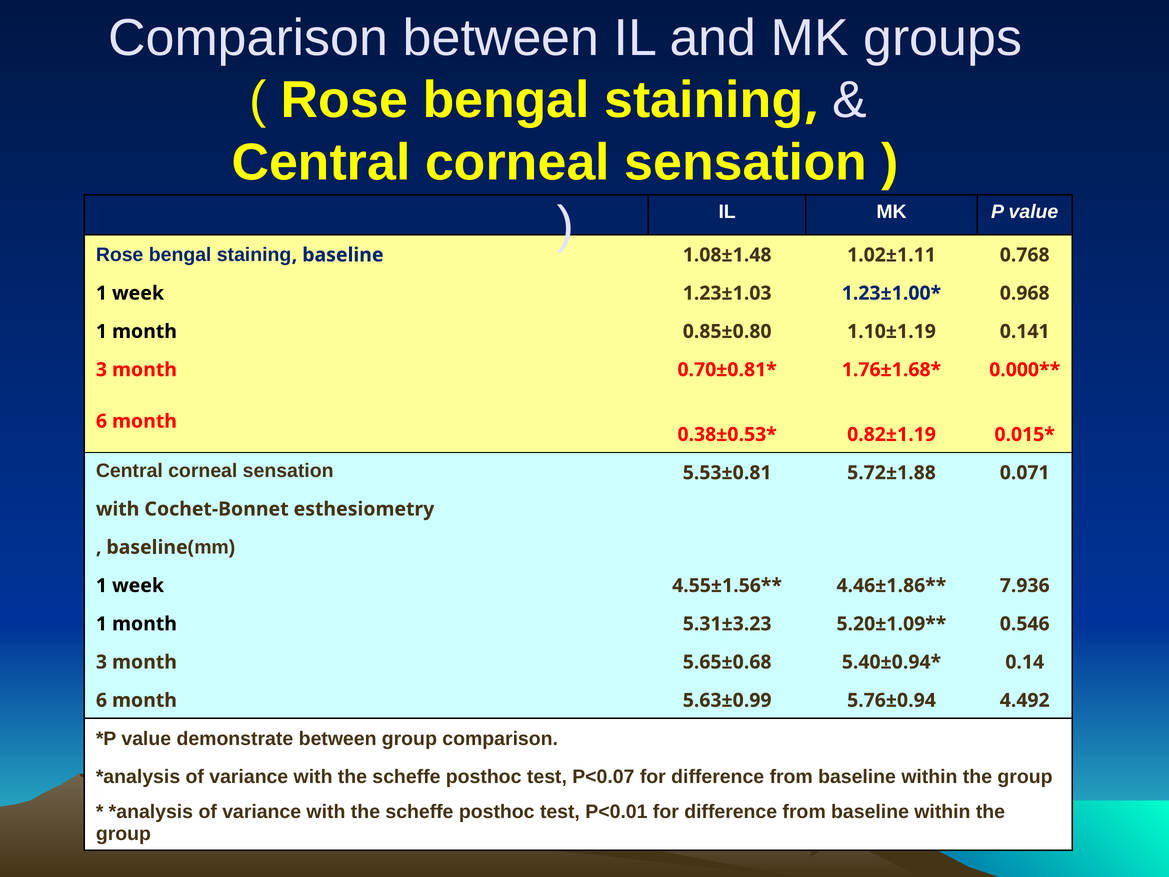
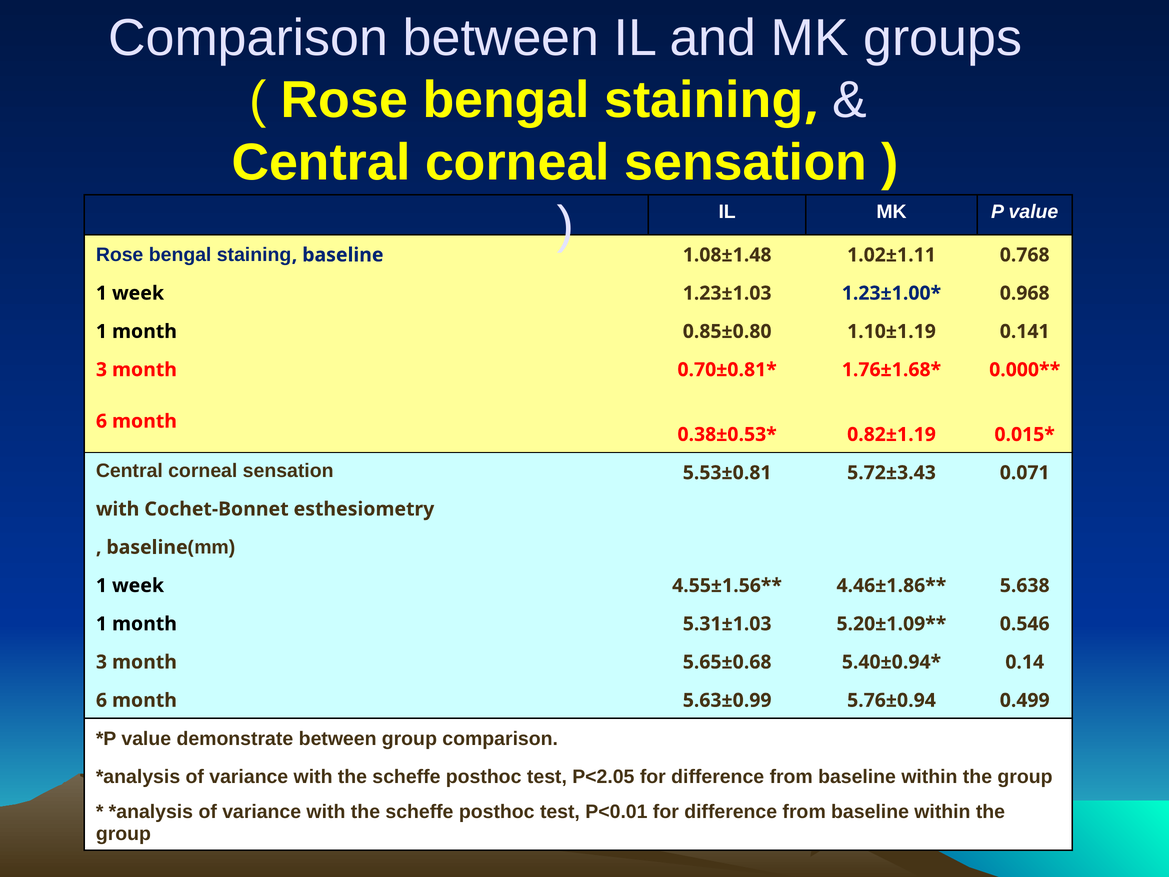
5.72±1.88: 5.72±1.88 -> 5.72±3.43 (892, 473)
7.936: 7.936 -> 5.638 (1025, 585)
5.31±3.23: 5.31±3.23 -> 5.31±1.03 (727, 624)
4.492: 4.492 -> 0.499 (1025, 700)
P<0.07: P<0.07 -> P<2.05 (603, 777)
